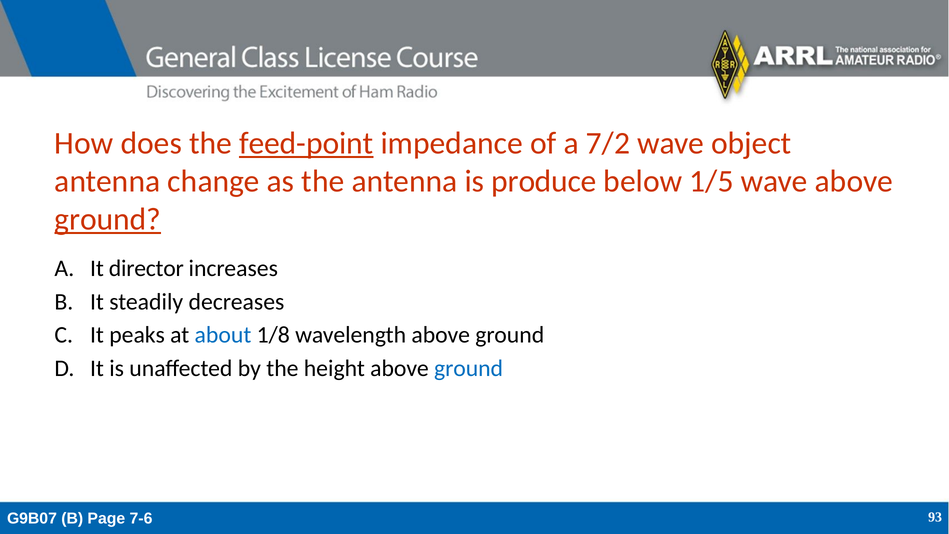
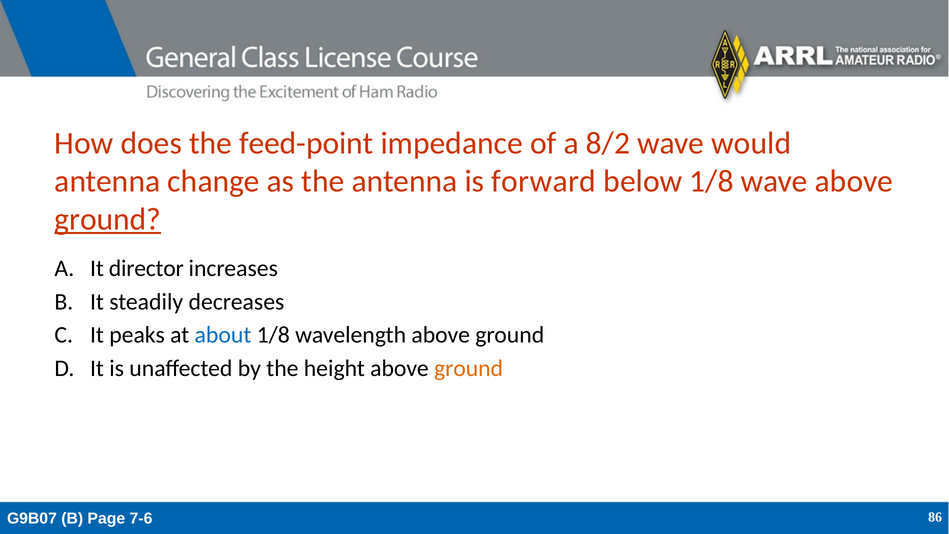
feed-point underline: present -> none (306, 143)
7/2: 7/2 -> 8/2 (608, 143)
object: object -> would (751, 143)
produce: produce -> forward (544, 181)
below 1/5: 1/5 -> 1/8 (712, 181)
ground colour: blue -> orange (469, 368)
93: 93 -> 86 (935, 517)
